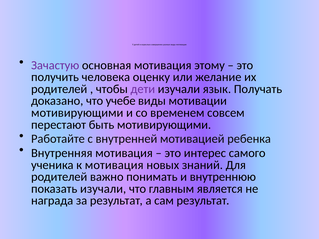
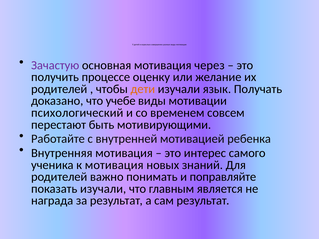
этому: этому -> через (209, 65)
человека: человека -> процессе (106, 77)
дети colour: purple -> orange (143, 89)
мотивирующими: мотивирующими -> психологический (77, 113)
внутреннюю: внутреннюю -> поправляйте (223, 177)
